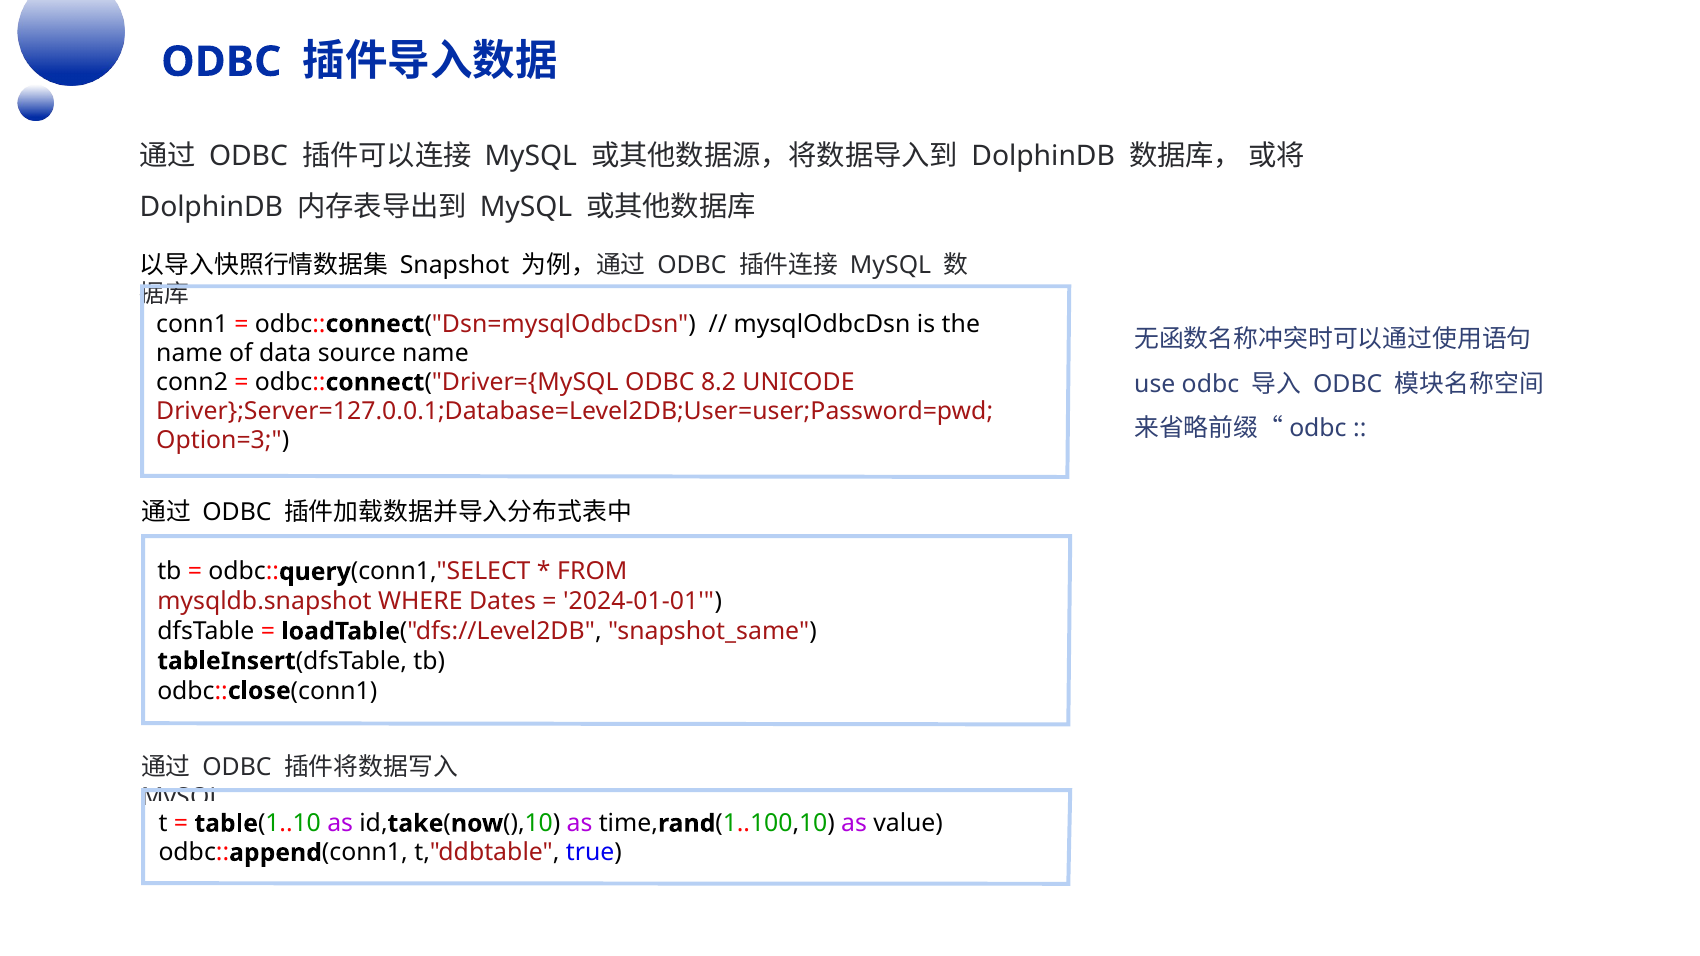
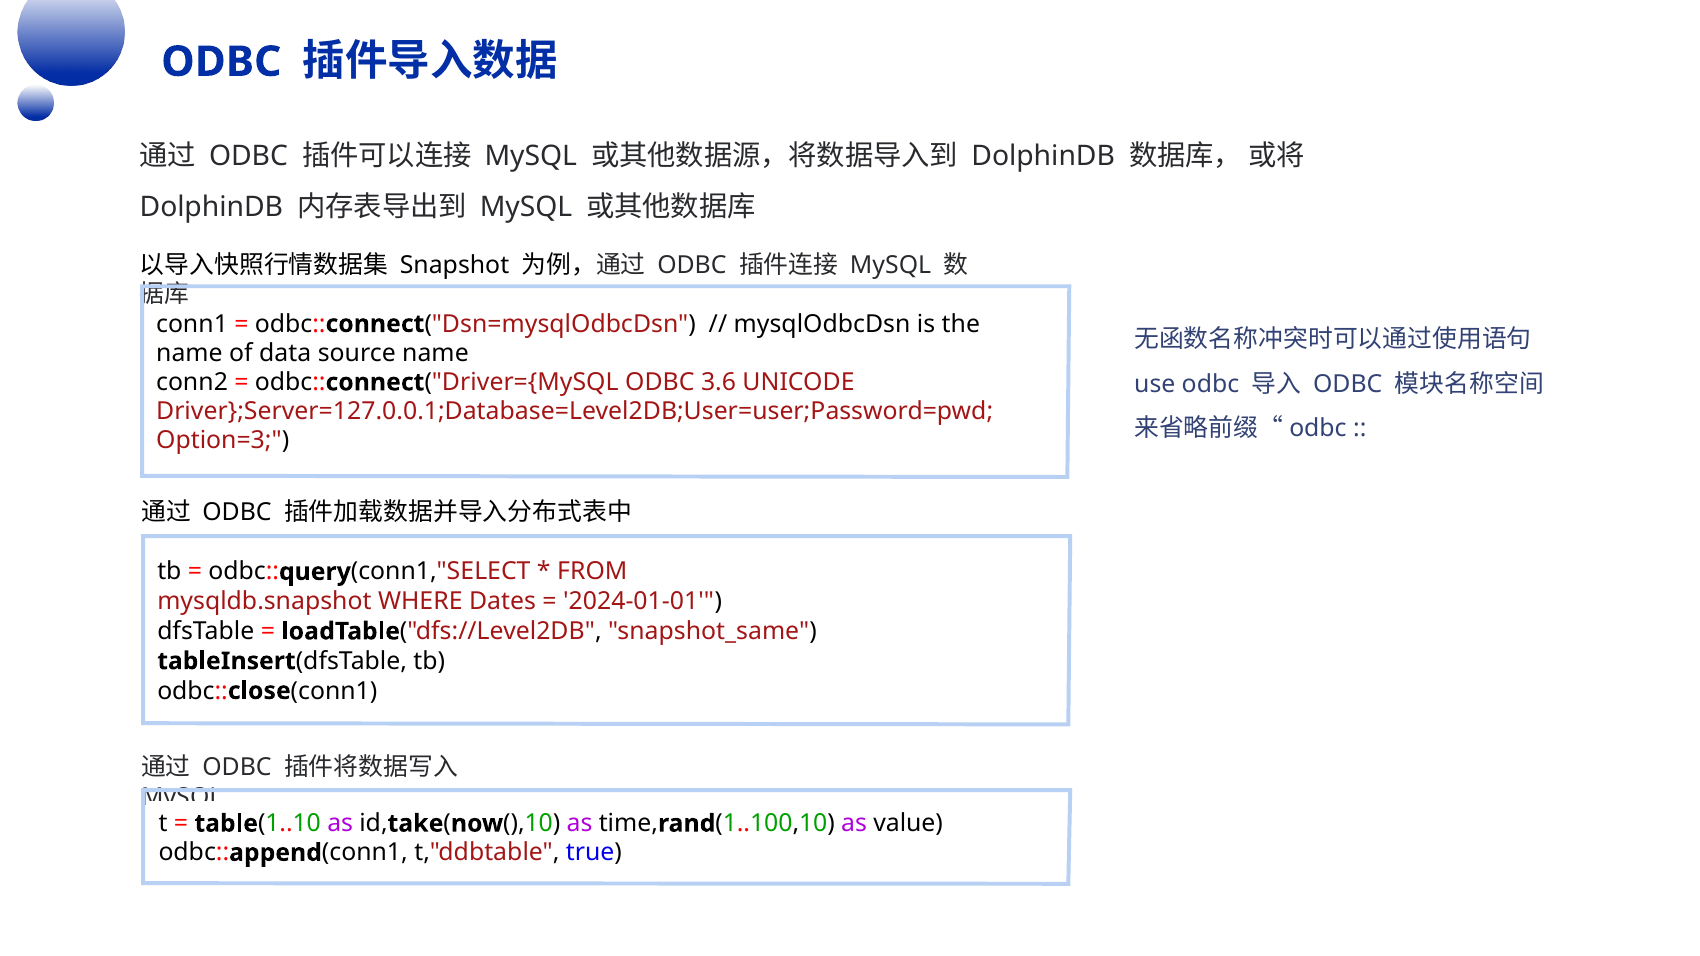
8.2: 8.2 -> 3.6 (719, 382)
